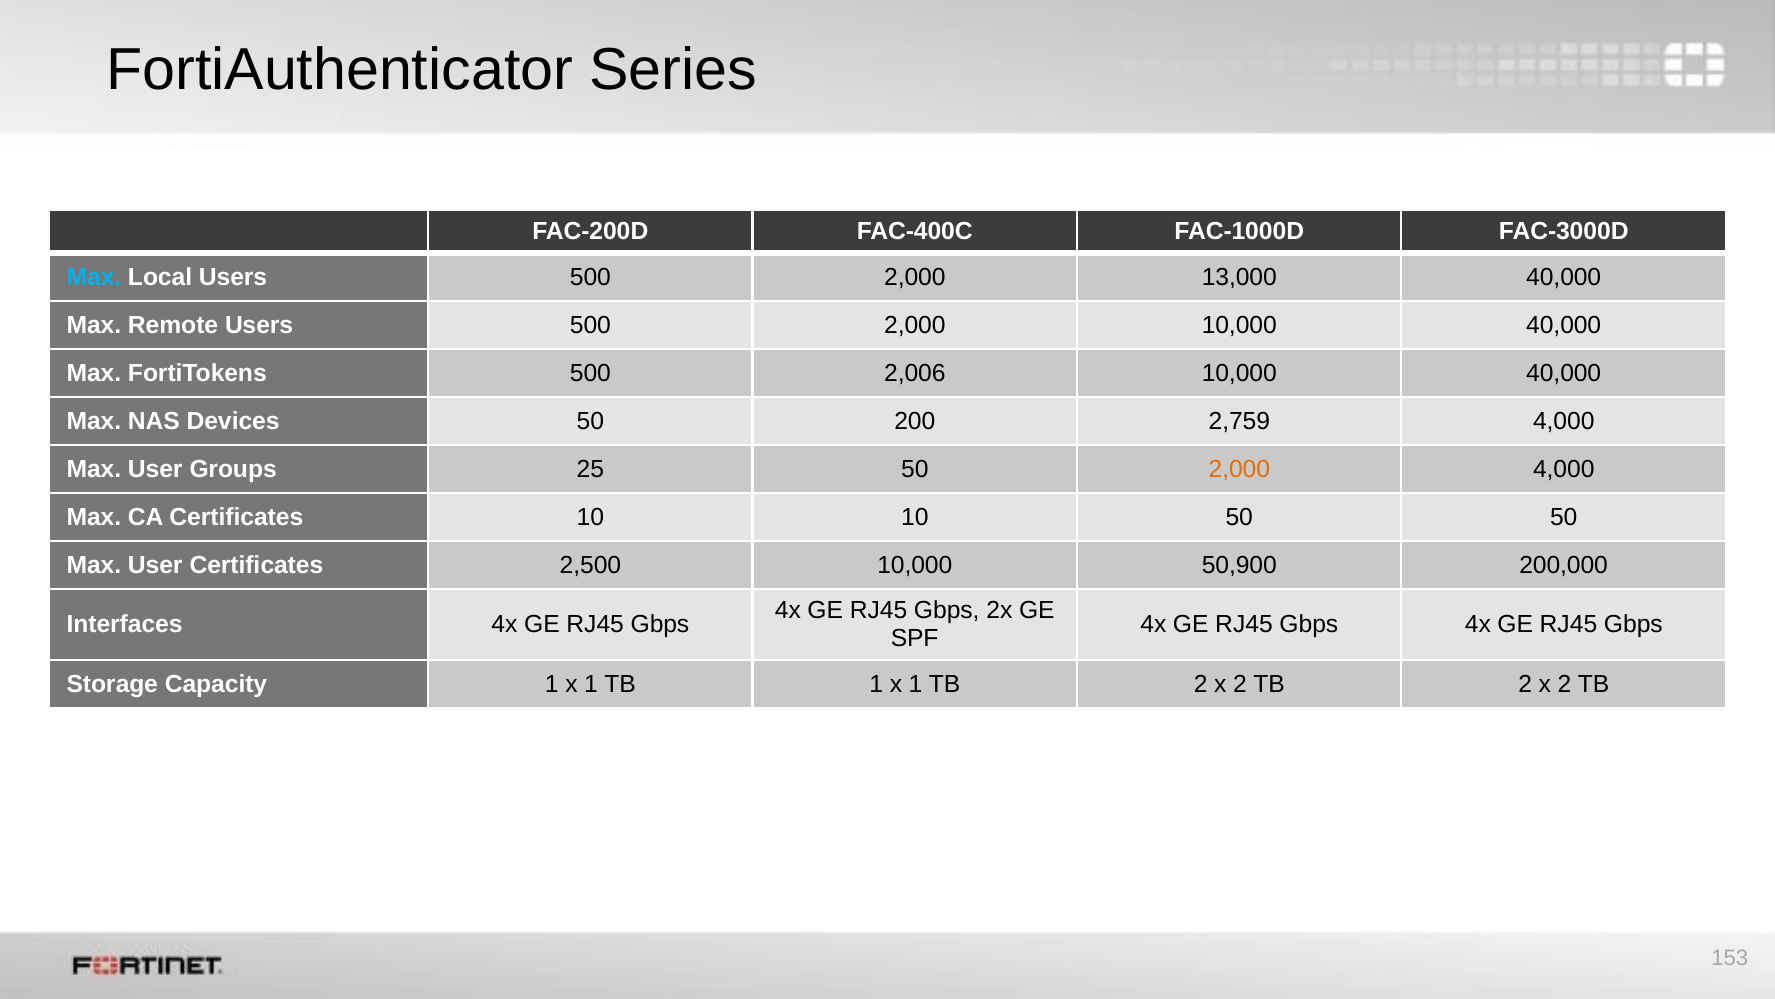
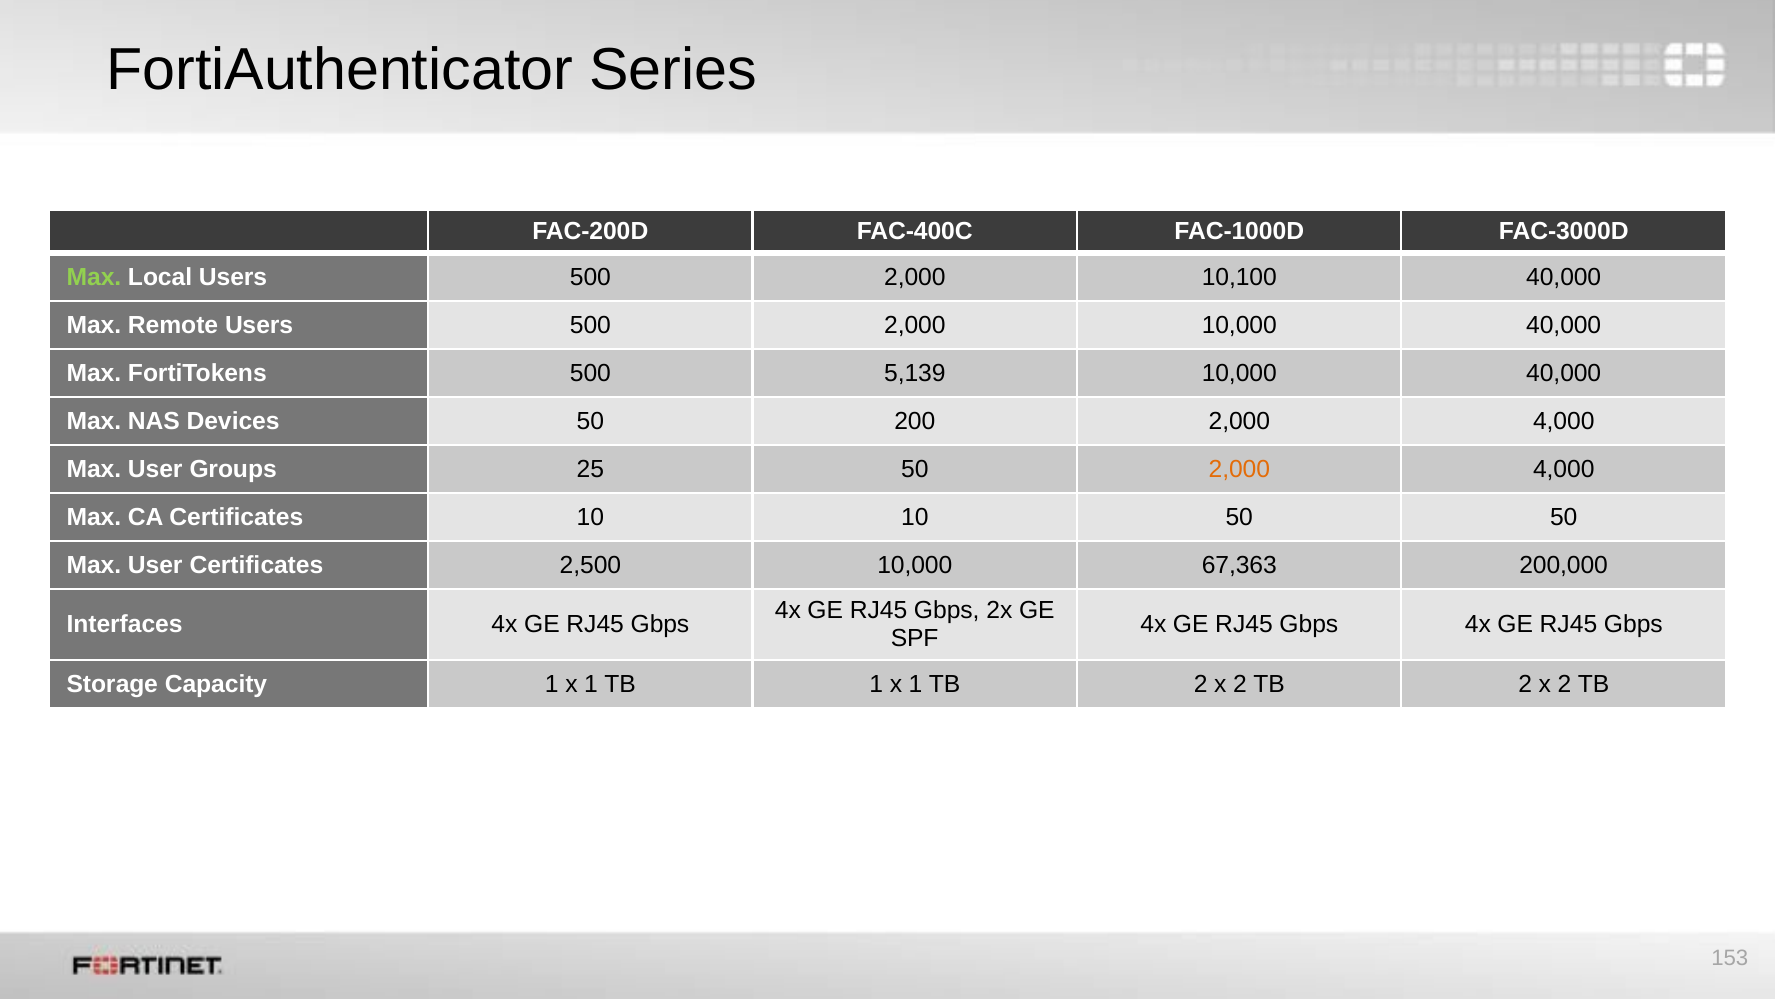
Max colour: light blue -> light green (94, 277)
13,000: 13,000 -> 10,100 (1239, 277)
2,006: 2,006 -> 5,139 (915, 373)
200 2,759: 2,759 -> 2,000 (1239, 421)
50,900: 50,900 -> 67,363 (1239, 565)
